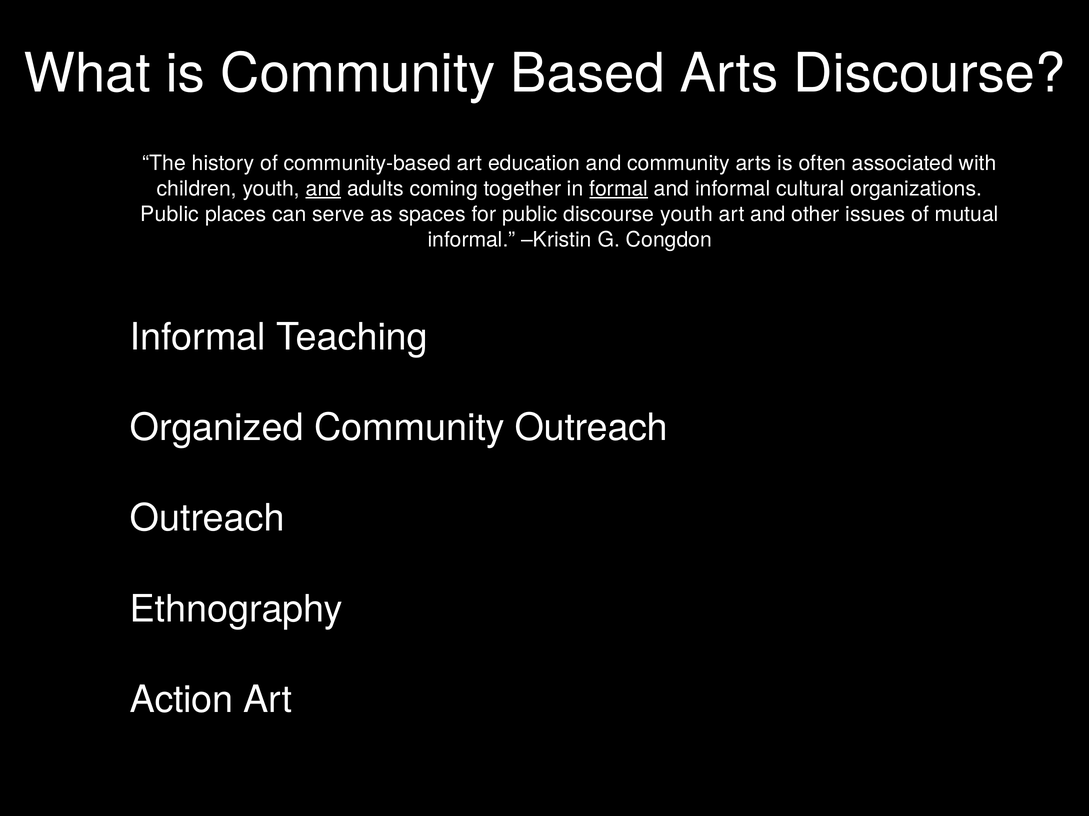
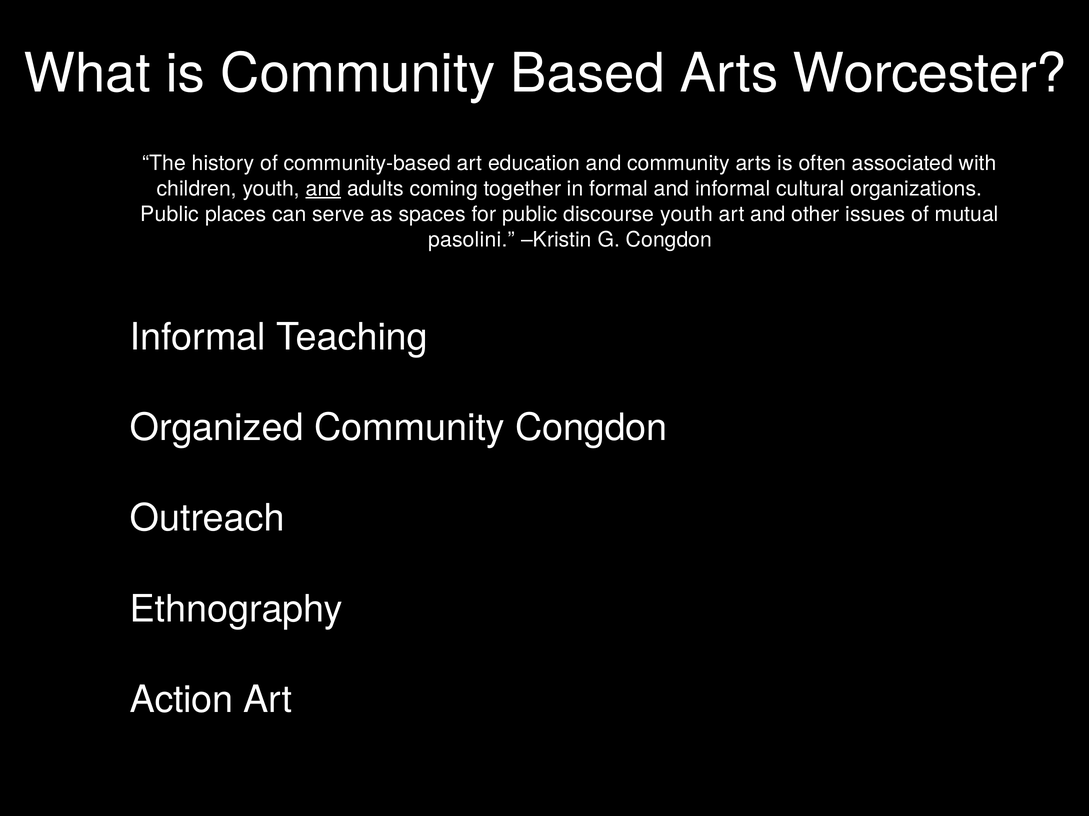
Arts Discourse: Discourse -> Worcester (930, 74)
formal underline: present -> none (619, 189)
informal: informal -> pasolini (471, 240)
Community Outreach: Outreach -> Congdon (591, 428)
